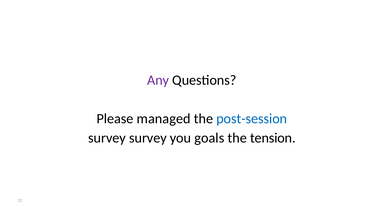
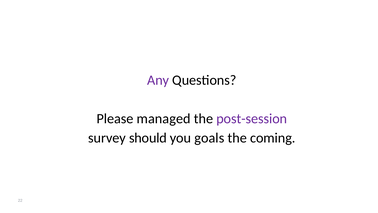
post-session colour: blue -> purple (252, 119)
survey survey: survey -> should (148, 138)
tension: tension -> coming (273, 138)
